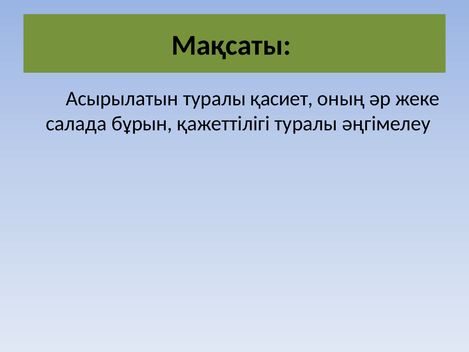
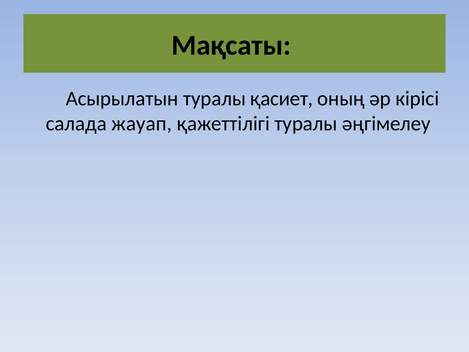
жеке: жеке -> кірісі (417, 98)
бұрын: бұрын -> жауап (142, 123)
